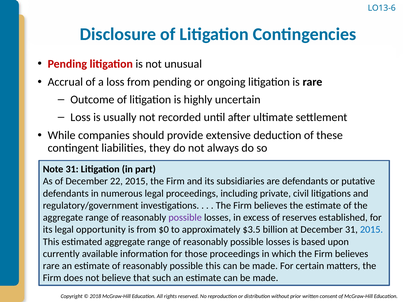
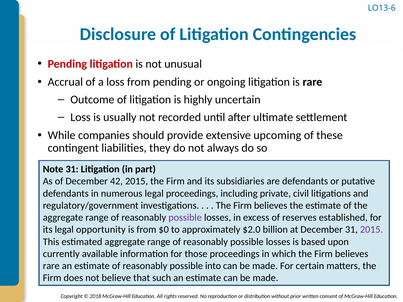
deduction: deduction -> upcoming (277, 135)
22: 22 -> 42 (116, 181)
$3.5: $3.5 -> $2.0 (252, 230)
2015 colour: blue -> purple (372, 230)
possible this: this -> into (213, 266)
